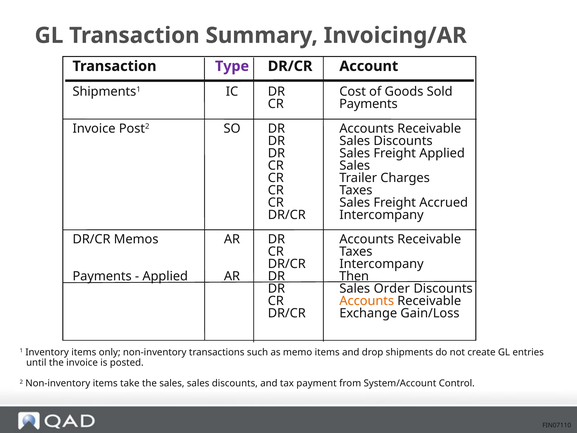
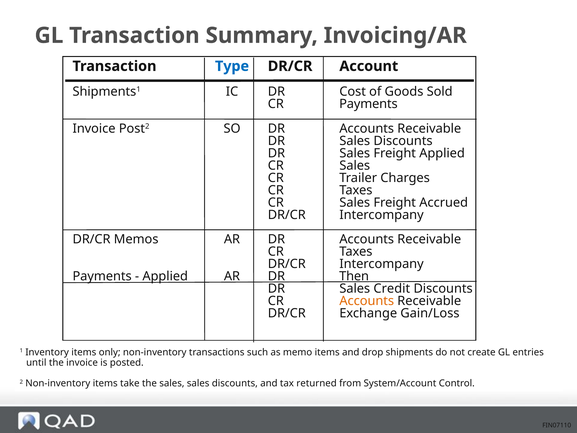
Type colour: purple -> blue (232, 66)
Order: Order -> Credit (392, 289)
payment: payment -> returned (317, 383)
